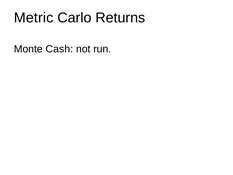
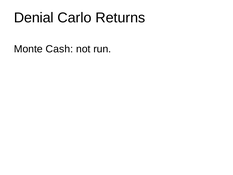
Metric: Metric -> Denial (34, 18)
